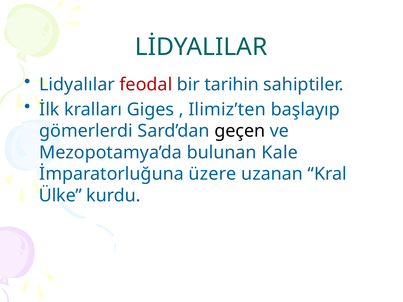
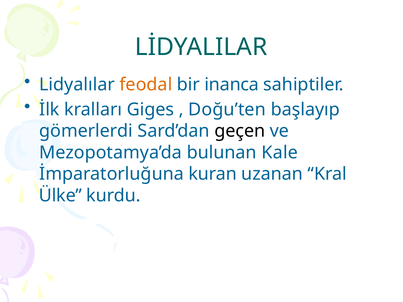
feodal colour: red -> orange (146, 85)
tarihin: tarihin -> inanca (232, 85)
Ilimiz’ten: Ilimiz’ten -> Doğu’ten (227, 110)
üzere: üzere -> kuran (213, 174)
